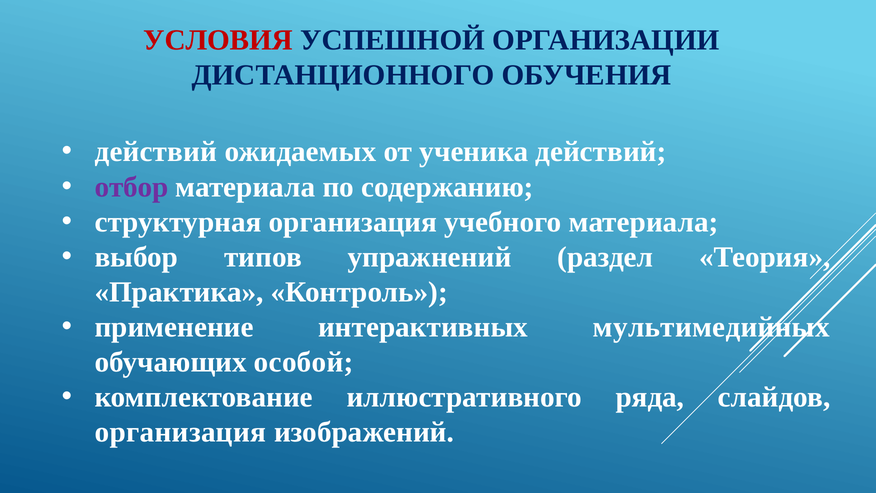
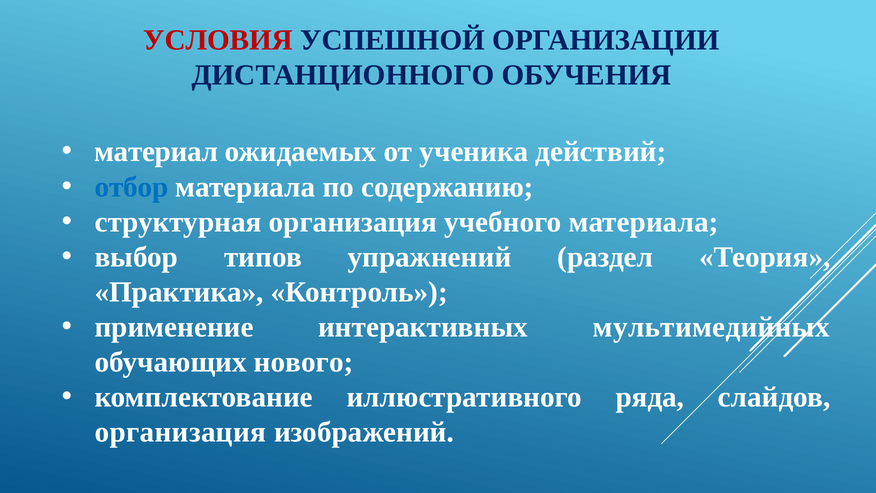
действий: действий -> материал (156, 152)
отбор colour: purple -> blue (131, 187)
особой: особой -> нового (304, 362)
